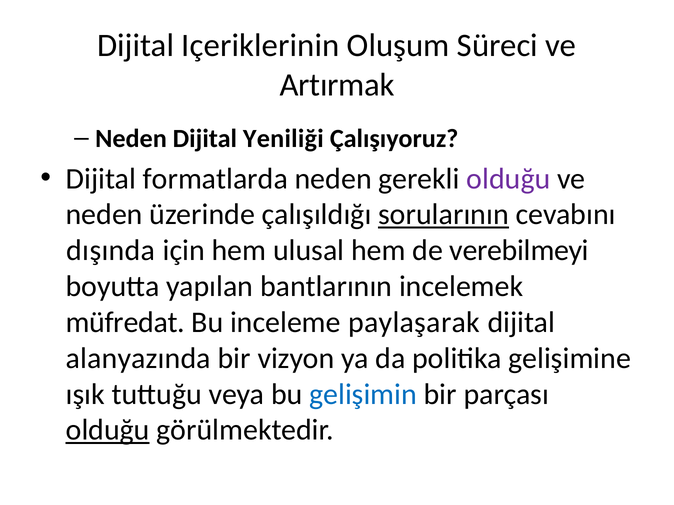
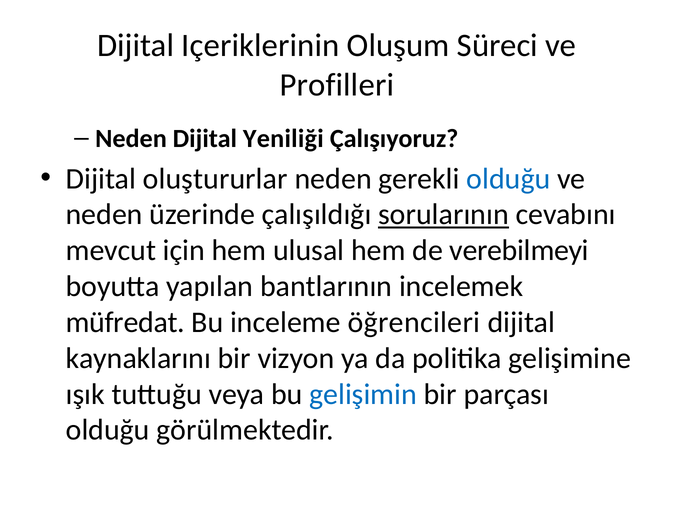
Artırmak: Artırmak -> Profilleri (337, 85)
formatlarda: formatlarda -> oluştururlar (215, 179)
olduğu colour: purple -> blue (508, 179)
dışında: dışında -> mevcut (111, 251)
paylaşarak: paylaşarak -> öğrencileri (414, 323)
alanyazında: alanyazında -> kaynaklarını (138, 359)
olduğu underline: present -> none (108, 431)
